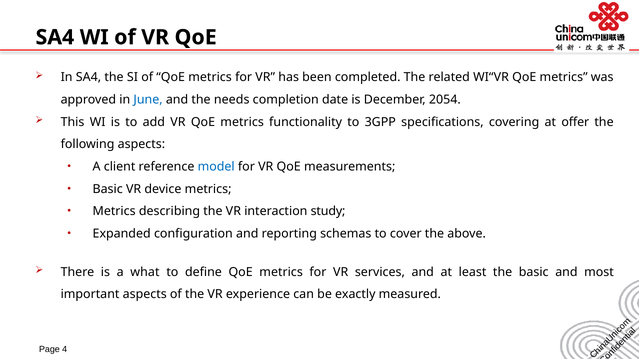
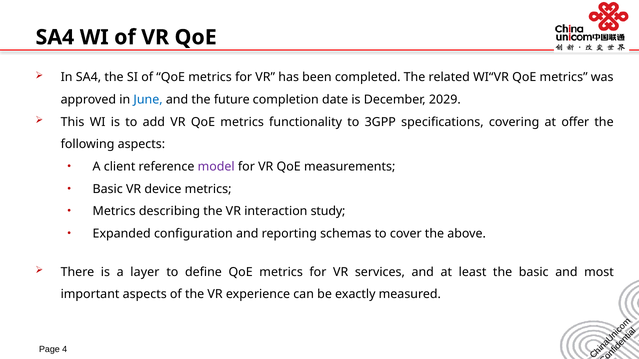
needs: needs -> future (232, 100)
2054: 2054 -> 2029 (445, 100)
model colour: blue -> purple (216, 167)
what: what -> layer (145, 272)
